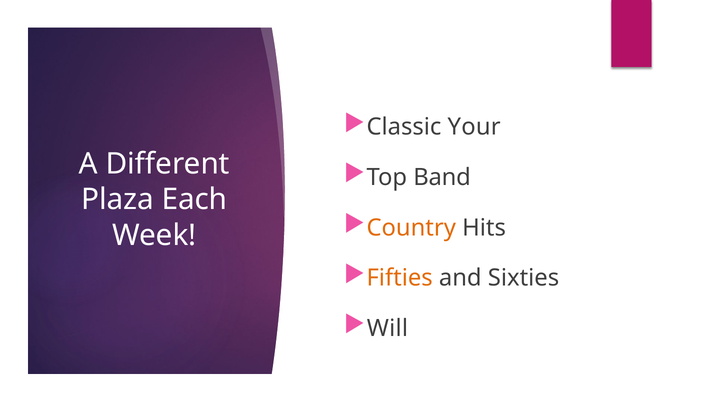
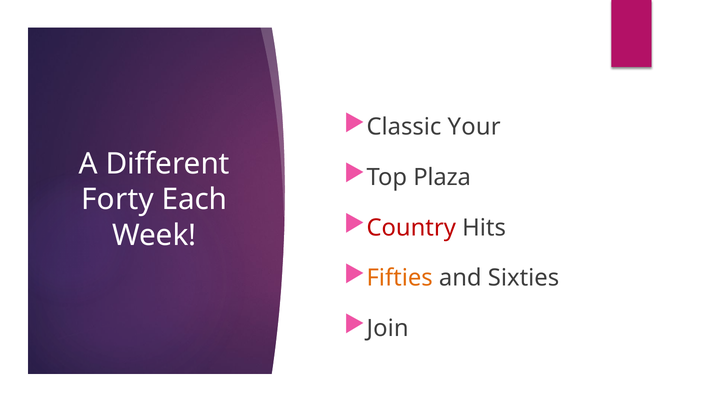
Band: Band -> Plaza (442, 177)
Plaza: Plaza -> Forty (117, 199)
Country colour: orange -> red (411, 227)
Will: Will -> Join (388, 328)
